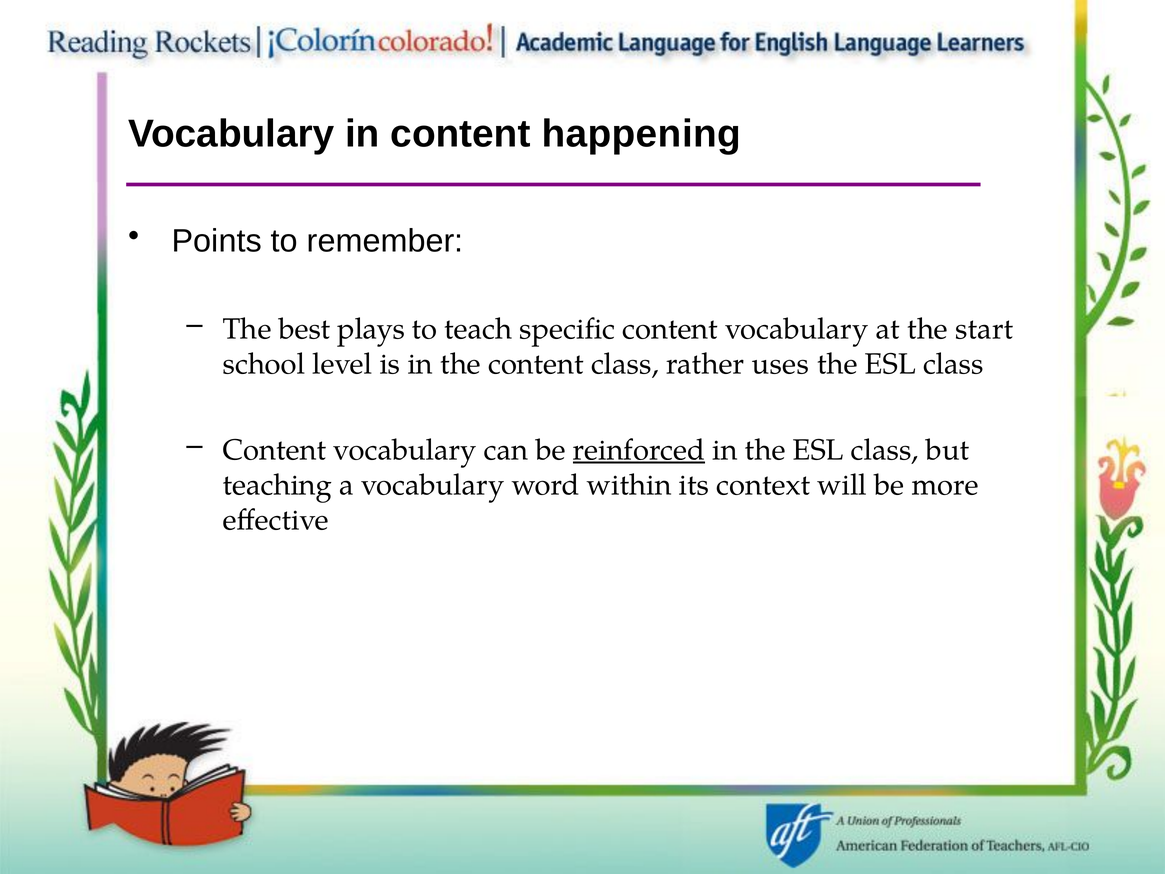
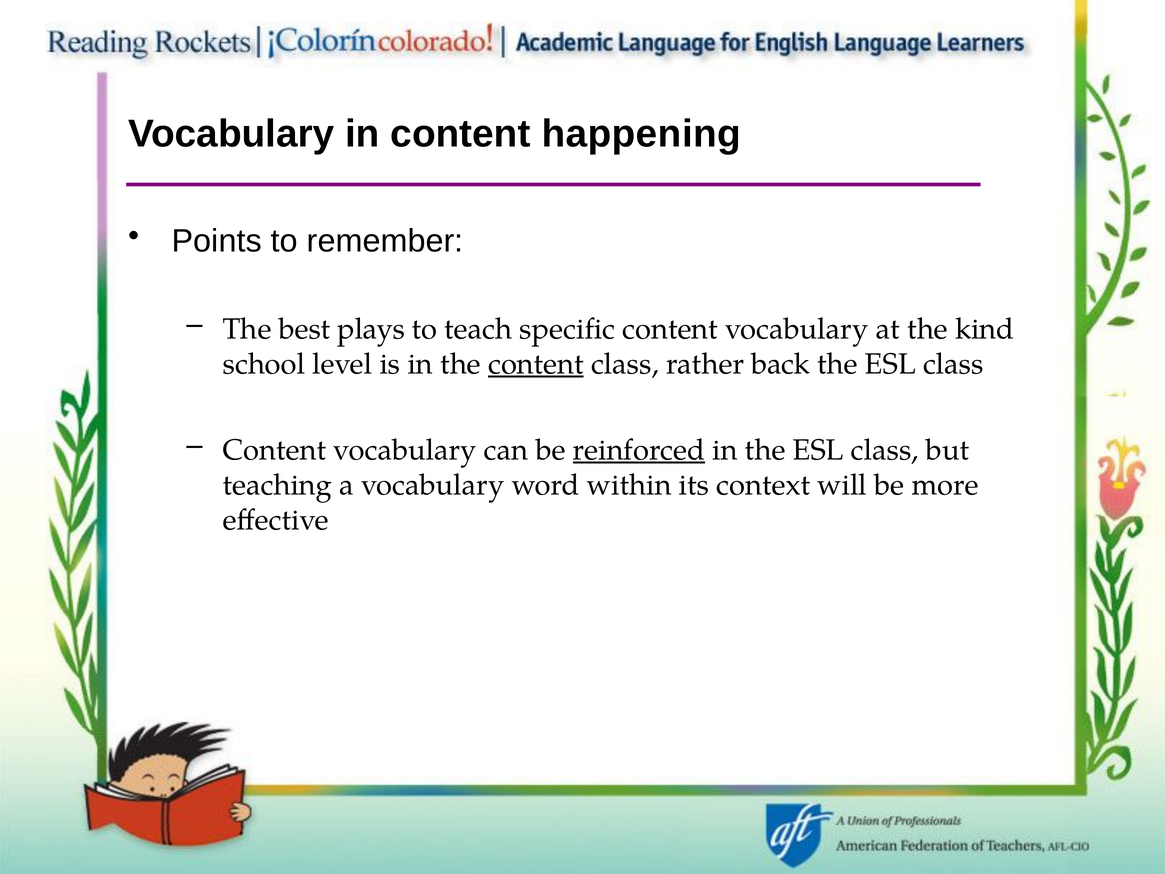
start: start -> kind (985, 329)
content underline: none -> present (536, 364)
uses: uses -> back (781, 364)
